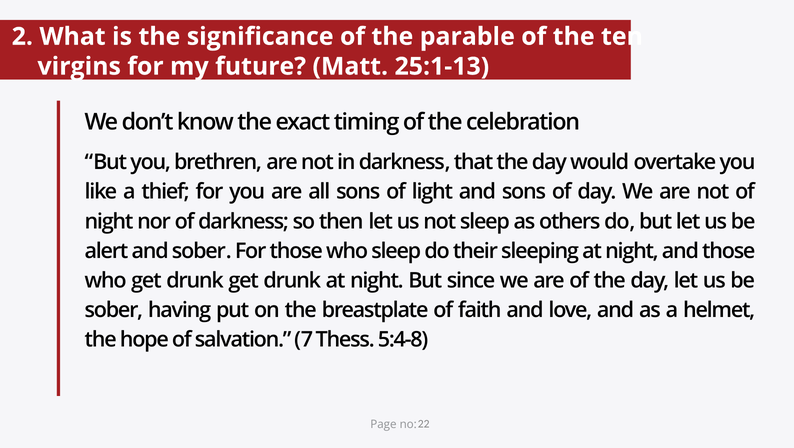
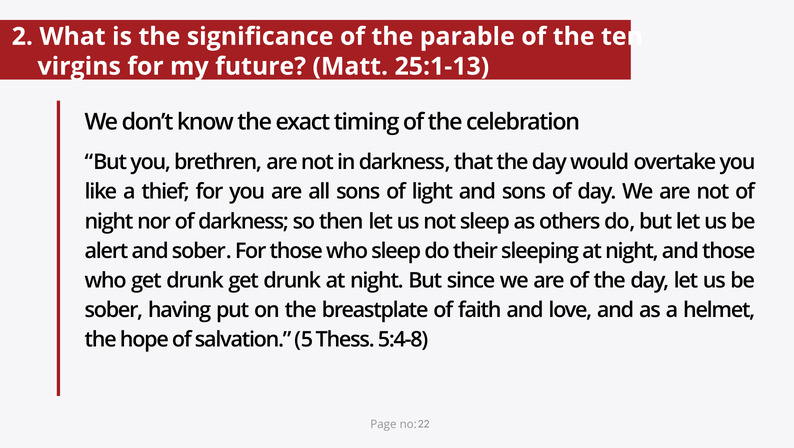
7: 7 -> 5 (304, 339)
